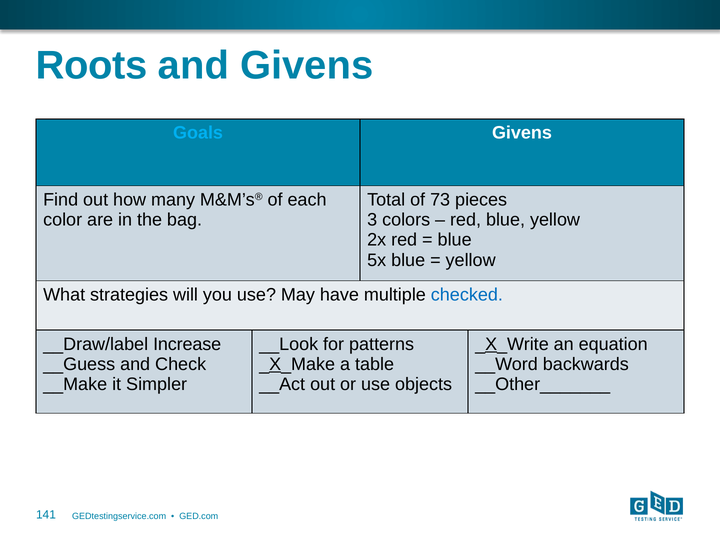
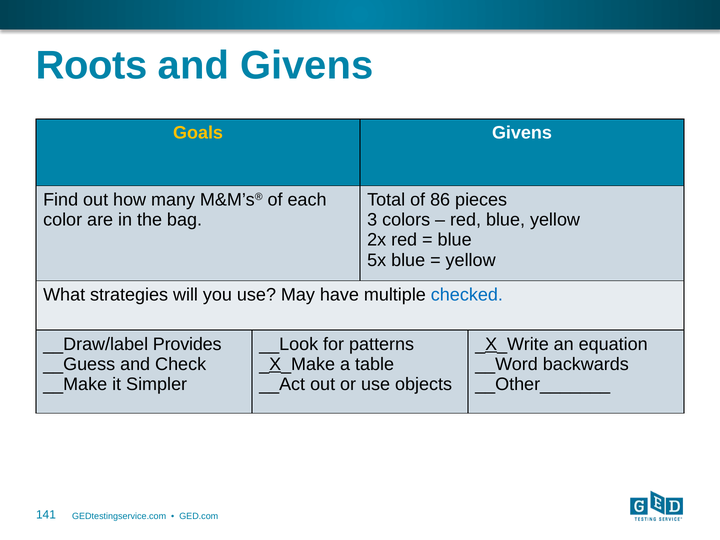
Goals colour: light blue -> yellow (198, 133)
73: 73 -> 86 (440, 200)
Increase: Increase -> Provides (187, 344)
